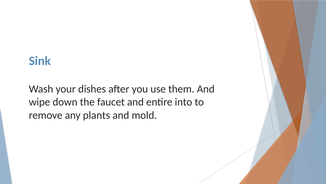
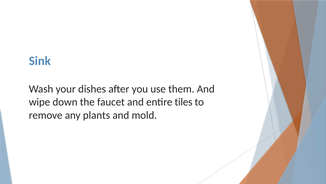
into: into -> tiles (184, 102)
